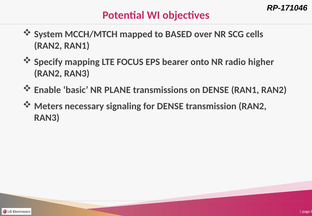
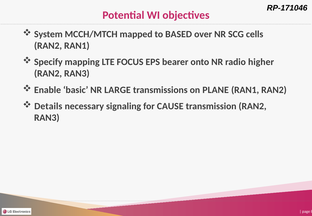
PLANE: PLANE -> LARGE (118, 90)
on DENSE: DENSE -> PLANE (216, 90)
Meters: Meters -> Details (48, 106)
for DENSE: DENSE -> CAUSE (170, 106)
